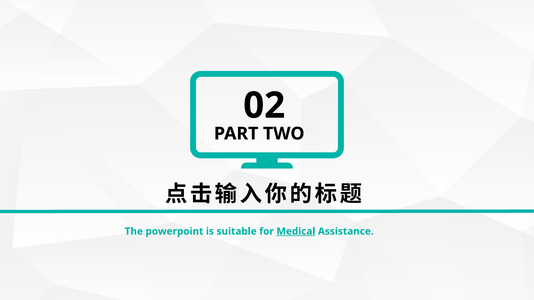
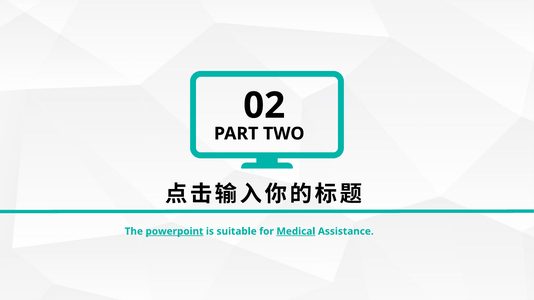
powerpoint underline: none -> present (174, 232)
